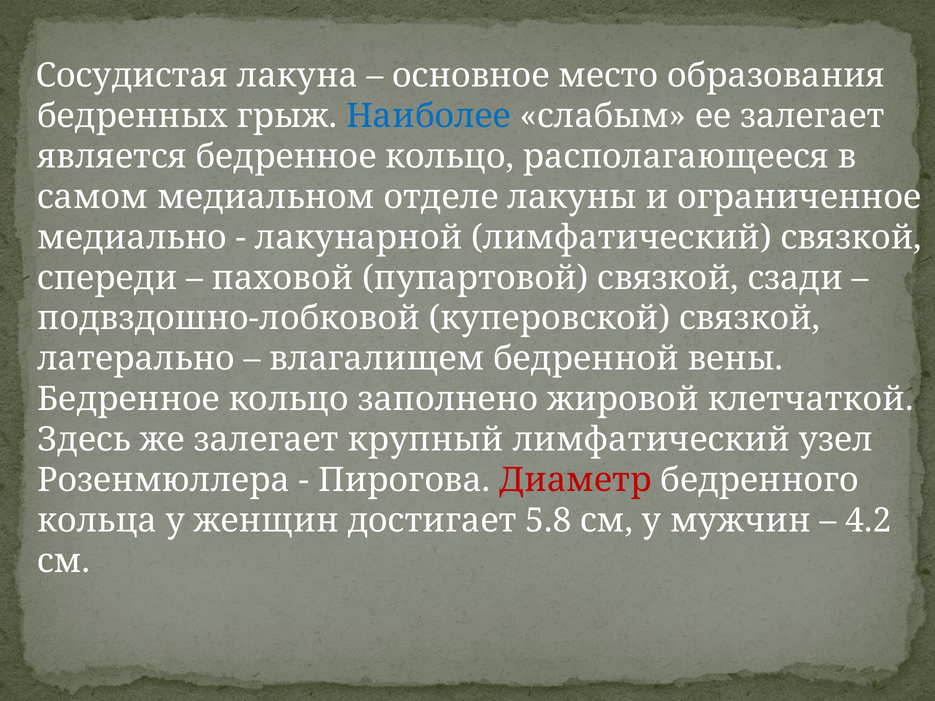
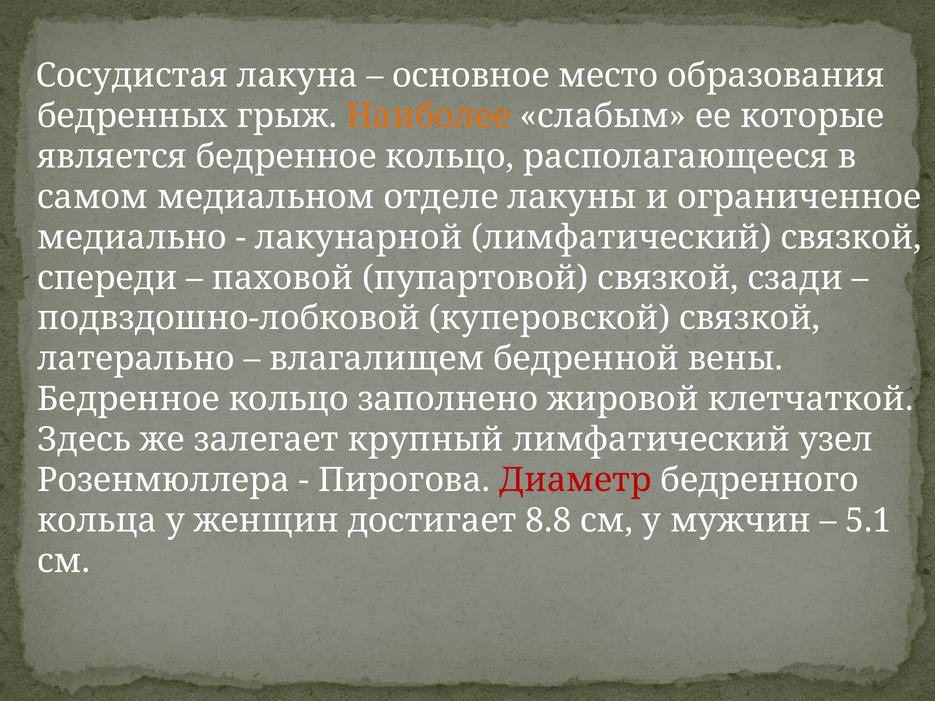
Наиболее colour: blue -> orange (429, 116)
ее залегает: залегает -> которые (812, 116)
5.8: 5.8 -> 8.8 (548, 521)
4.2: 4.2 -> 5.1 (868, 521)
